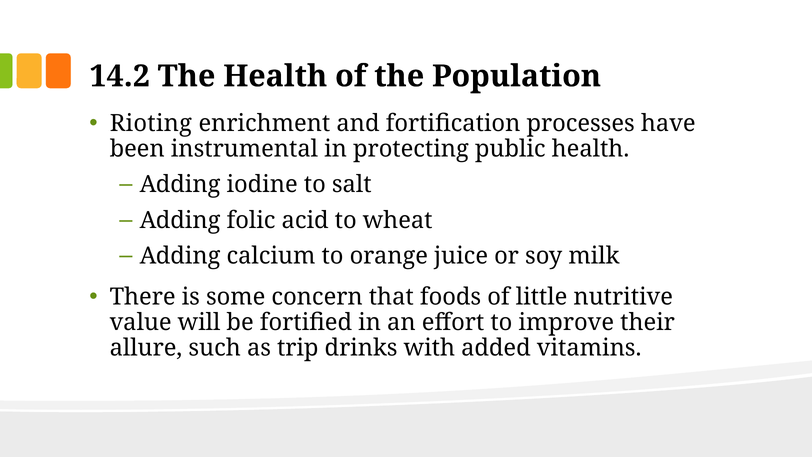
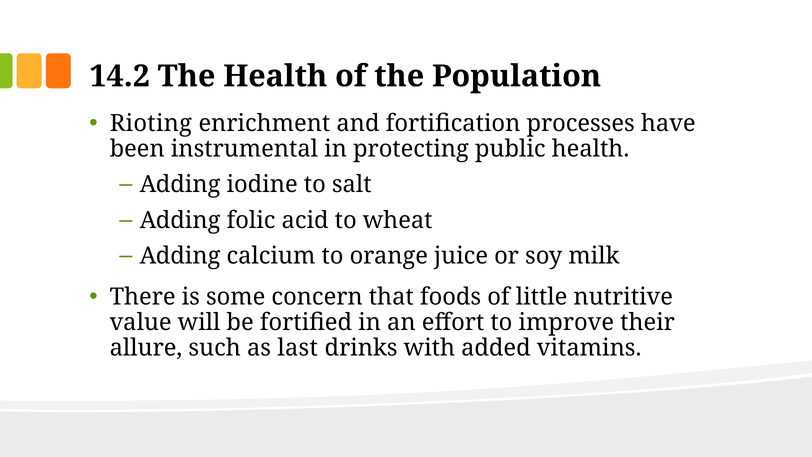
trip: trip -> last (298, 348)
